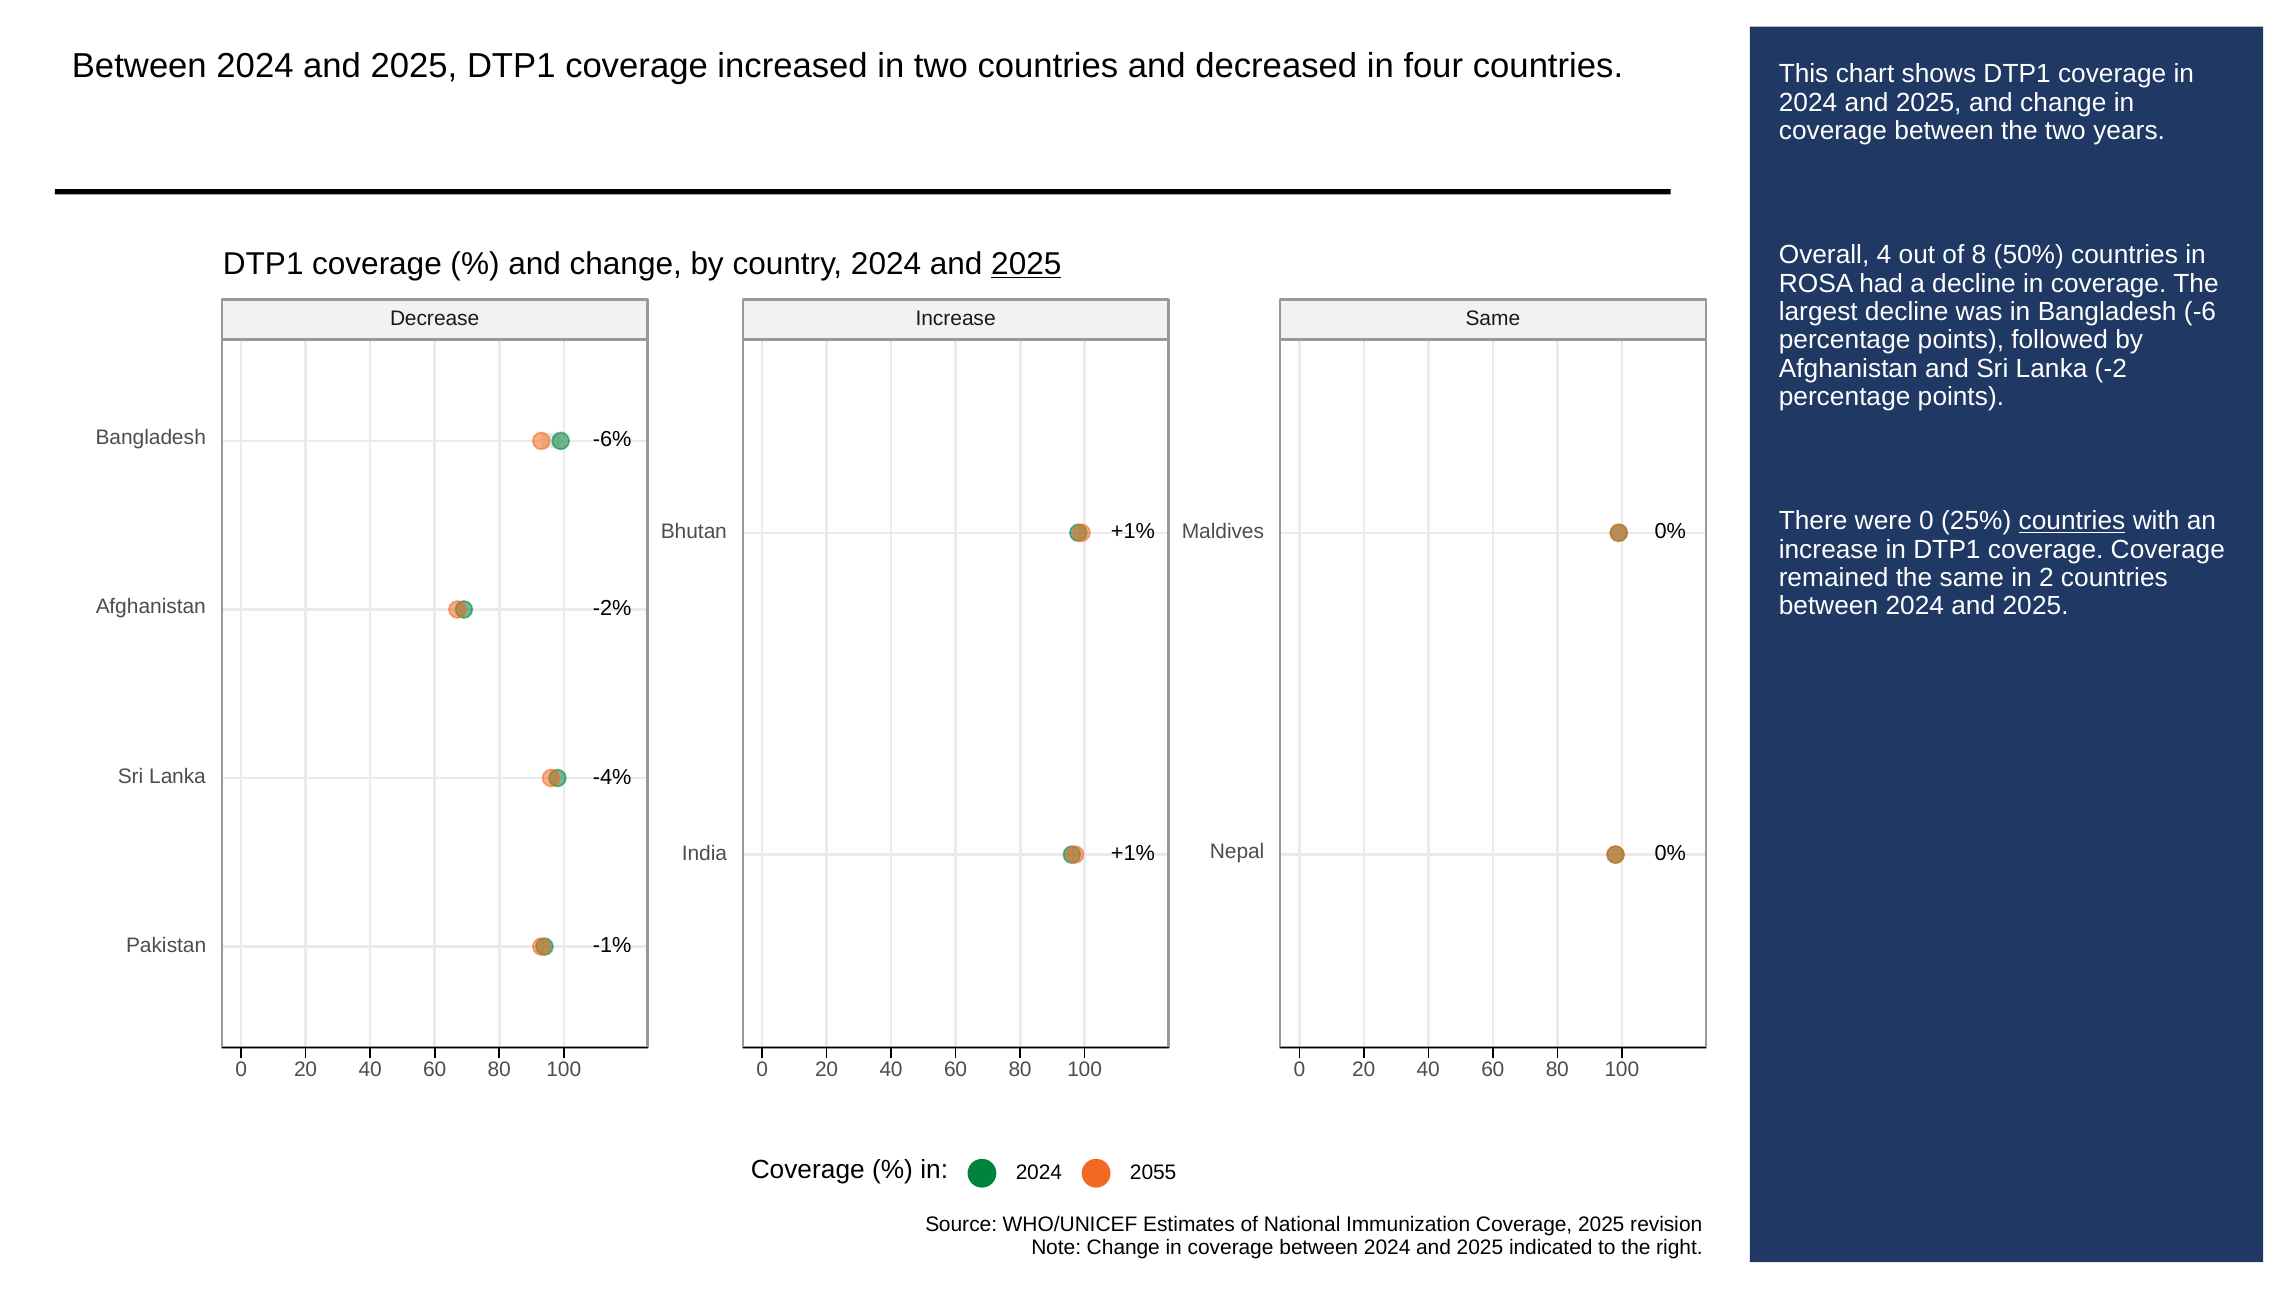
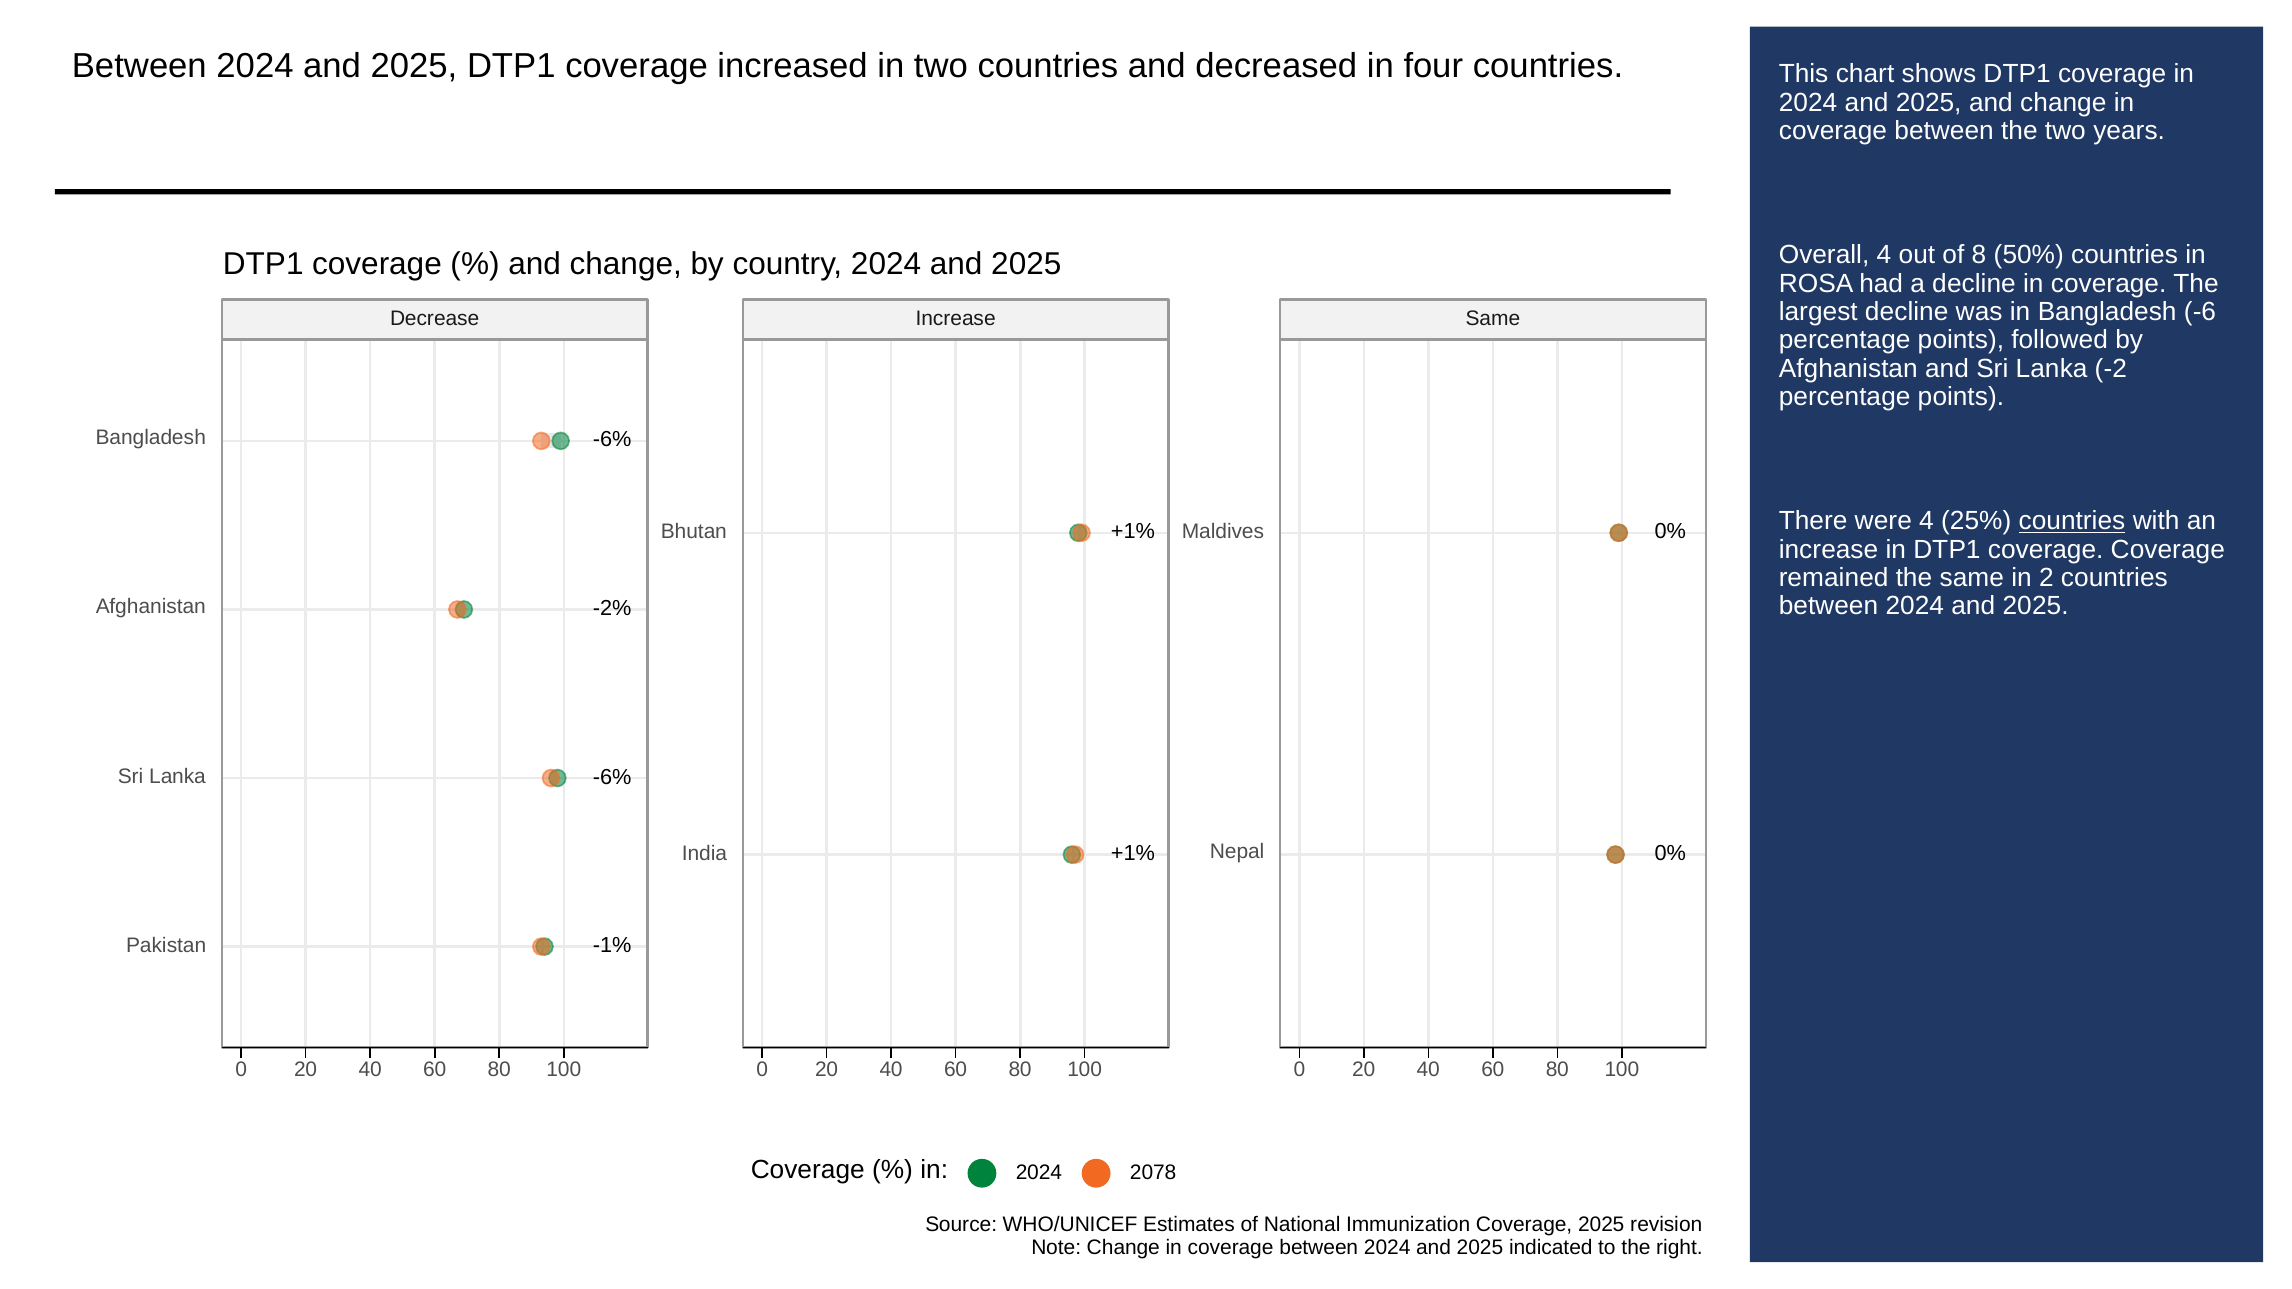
2025 underline: present -> none (1026, 264)
were 0: 0 -> 4 (1926, 521)
-4%: -4% -> -6% (612, 777)
2055: 2055 -> 2078 (1153, 1173)
